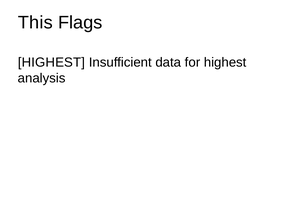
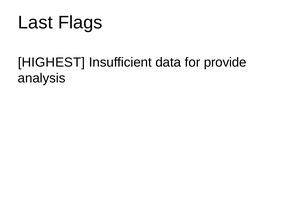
This: This -> Last (35, 23)
for highest: highest -> provide (225, 62)
